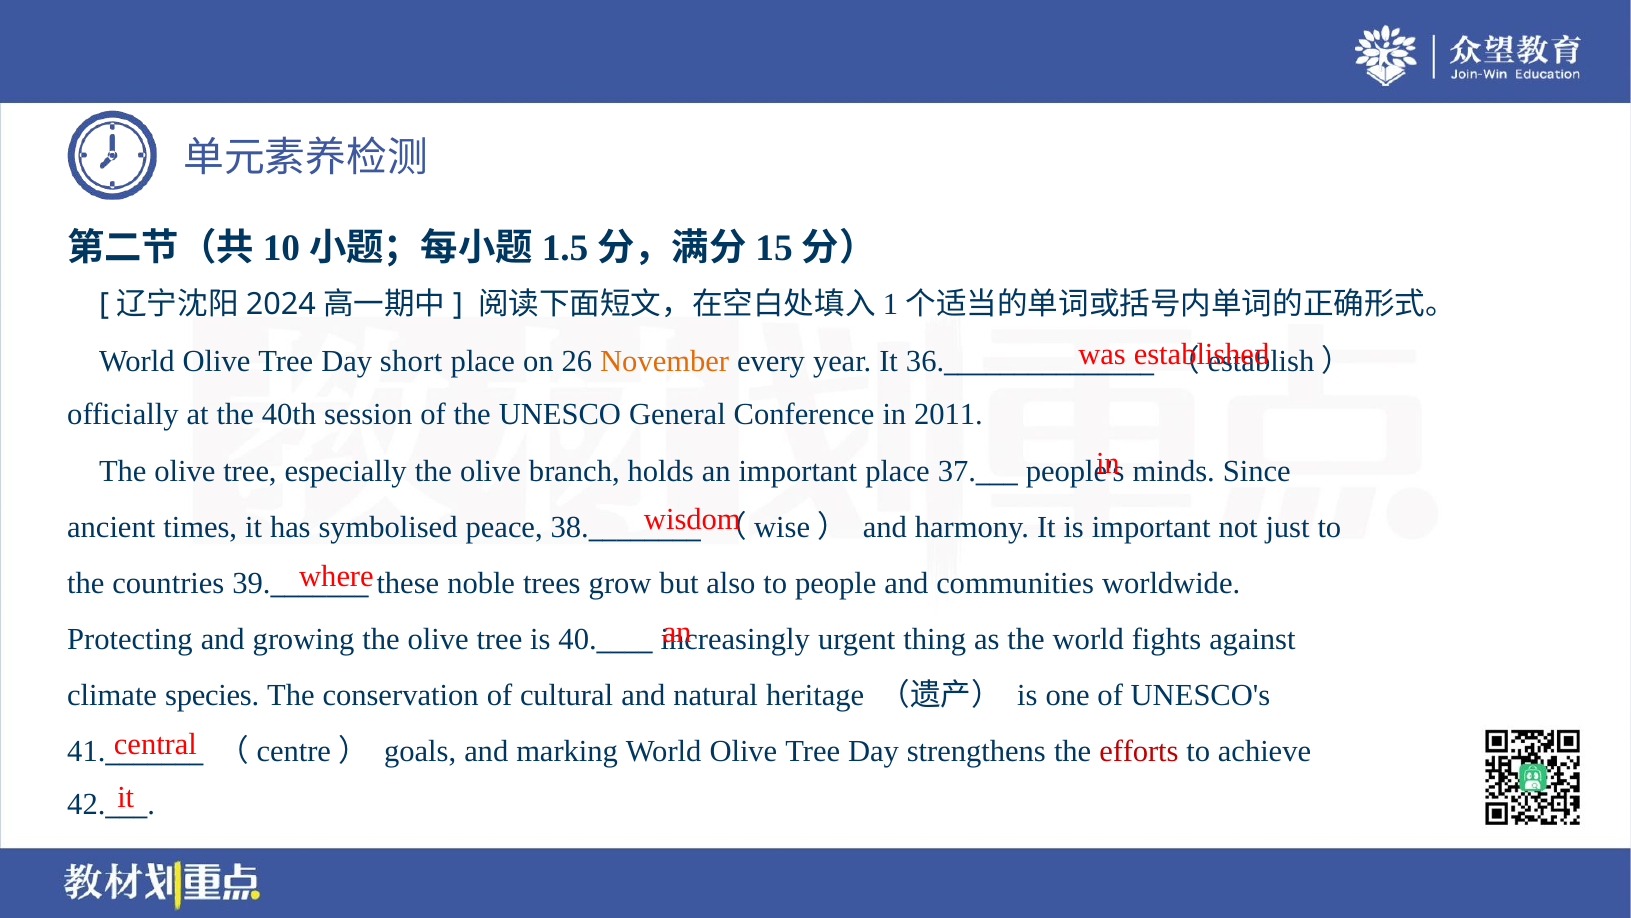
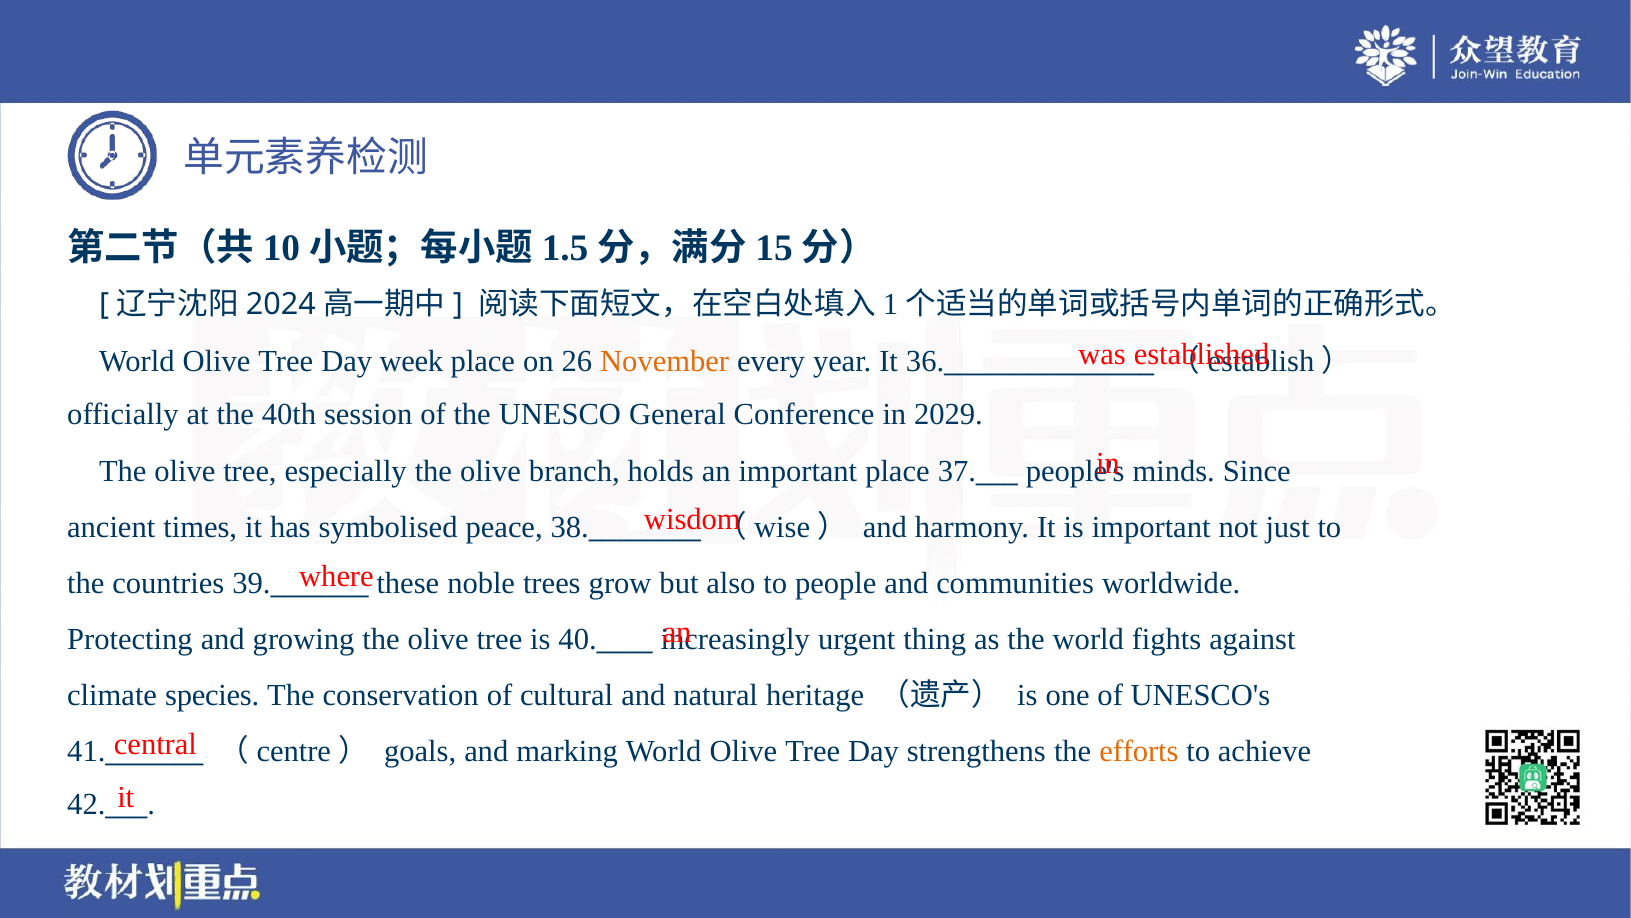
short: short -> week (411, 361)
2011: 2011 -> 2029 (948, 414)
efforts colour: red -> orange (1139, 751)
